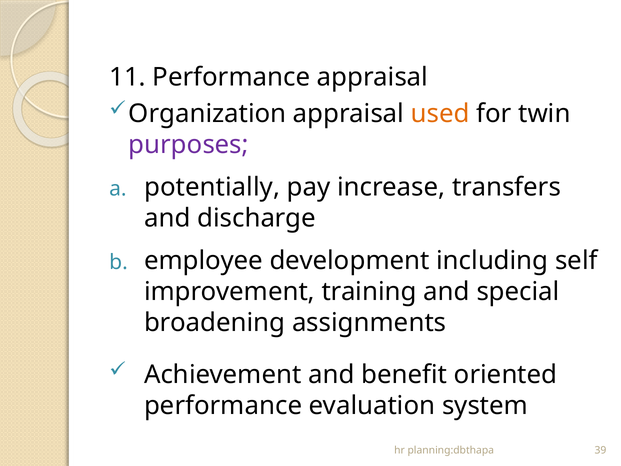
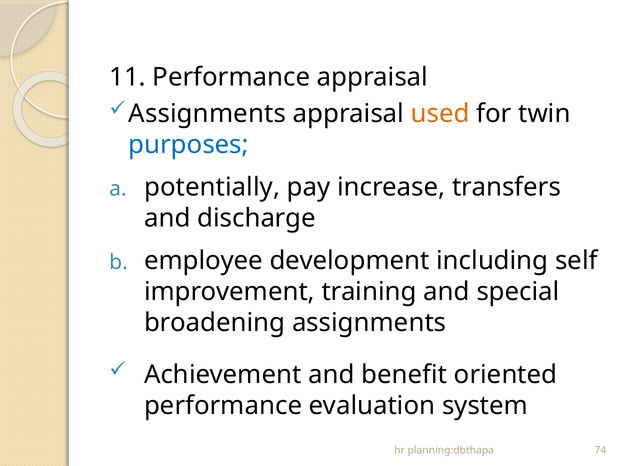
Organization: Organization -> Assignments (207, 114)
purposes colour: purple -> blue (189, 145)
39: 39 -> 74 (601, 450)
